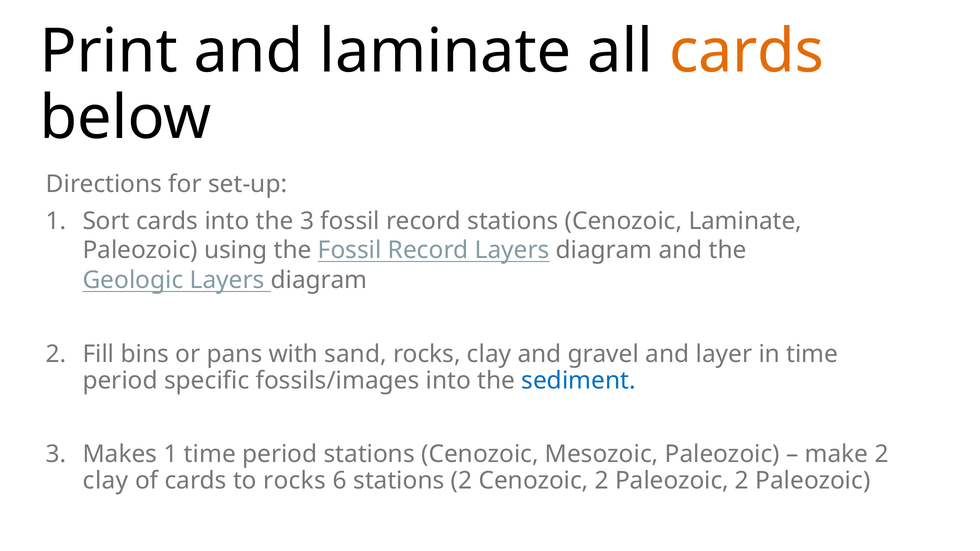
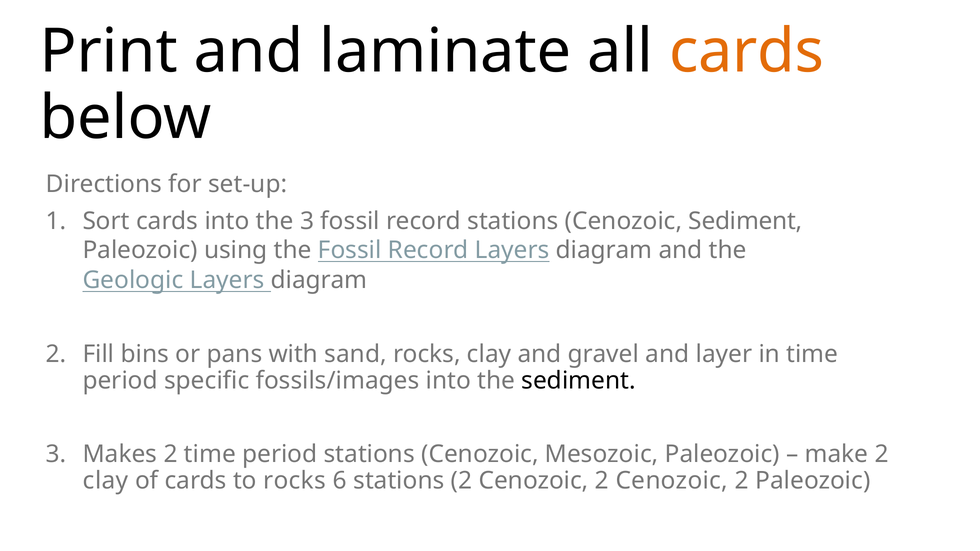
Cenozoic Laminate: Laminate -> Sediment (745, 221)
sediment colour: blue -> black (578, 381)
Makes 1: 1 -> 2 (171, 454)
Cenozoic 2 Paleozoic: Paleozoic -> Cenozoic (672, 481)
